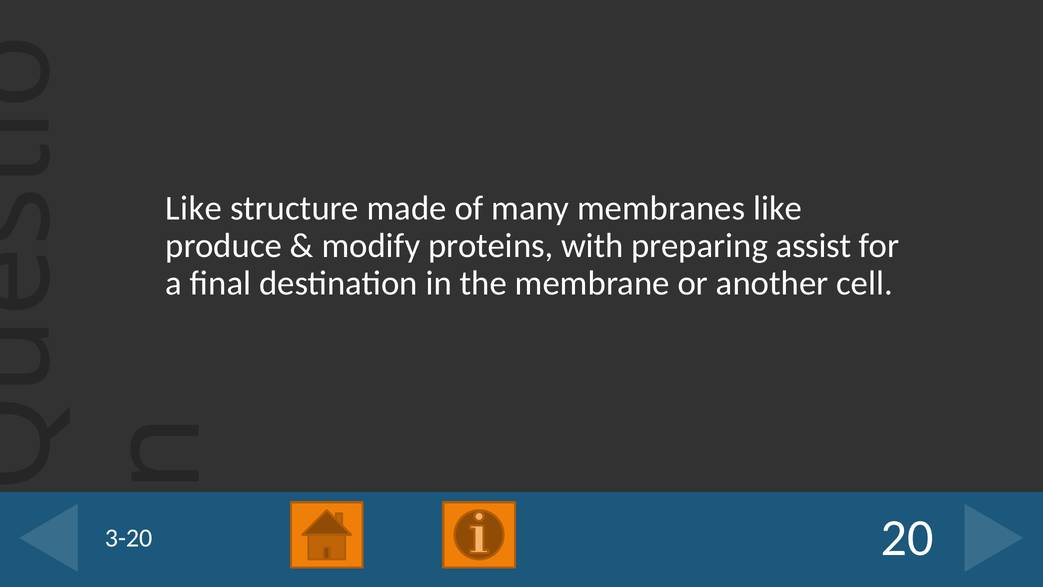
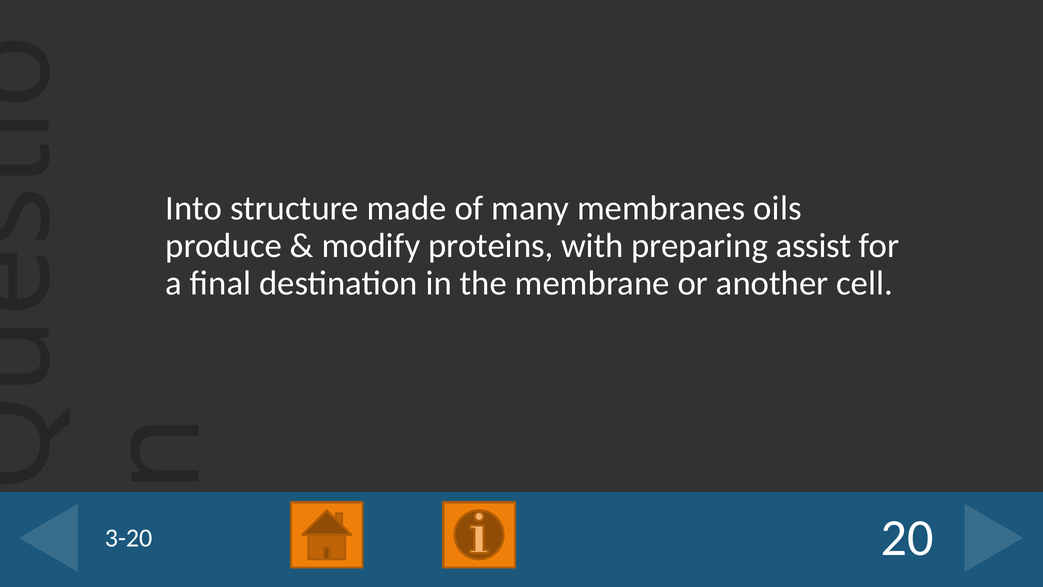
Like: Like -> Into (194, 208)
membranes like: like -> oils (778, 208)
